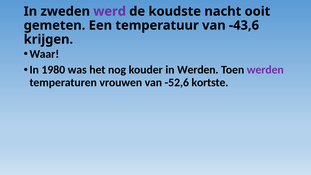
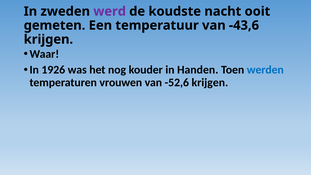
1980: 1980 -> 1926 (53, 70)
in Werden: Werden -> Handen (198, 70)
werden colour: purple -> blue (265, 70)
-52,6 kortste: kortste -> krijgen (210, 82)
